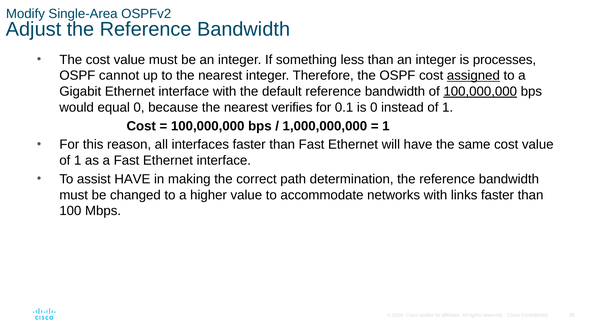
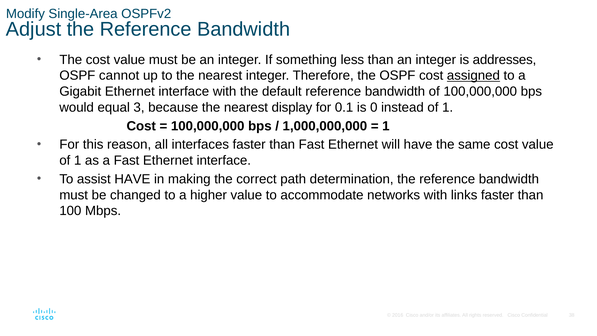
processes: processes -> addresses (505, 60)
100,000,000 underline: present -> none (480, 91)
equal 0: 0 -> 3 (139, 107)
verifies: verifies -> display (292, 107)
